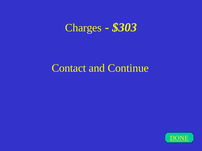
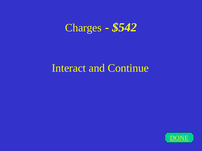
$303: $303 -> $542 (125, 27)
Contact: Contact -> Interact (69, 68)
